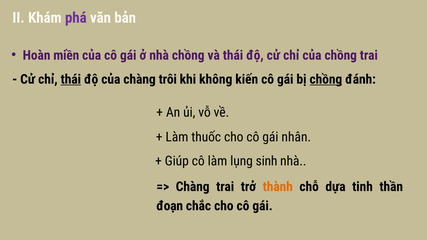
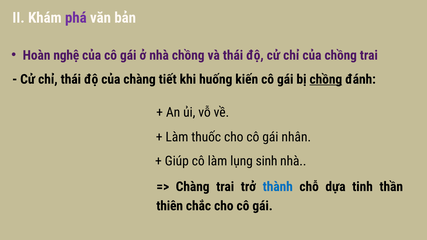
miền: miền -> nghệ (66, 55)
thái underline: present -> none (71, 79)
trôi: trôi -> tiết (168, 79)
không: không -> huống (216, 79)
thành colour: orange -> blue (278, 187)
đoạn: đoạn -> thiên (170, 206)
